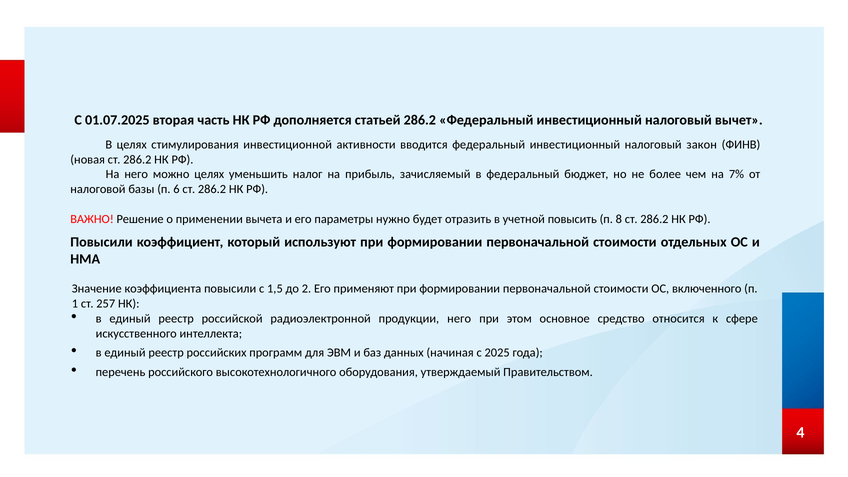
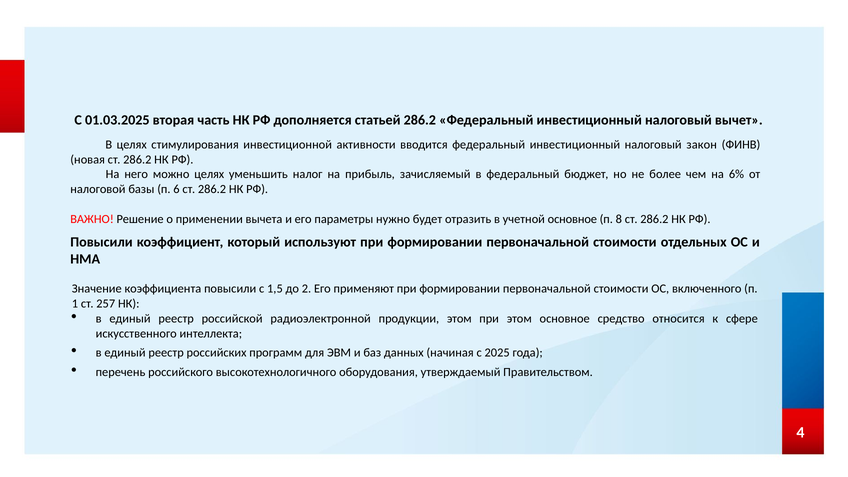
01.07.2025: 01.07.2025 -> 01.03.2025 (117, 120)
7%: 7% -> 6% (736, 174)
учетной повысить: повысить -> основное (572, 219)
продукции него: него -> этом (459, 319)
